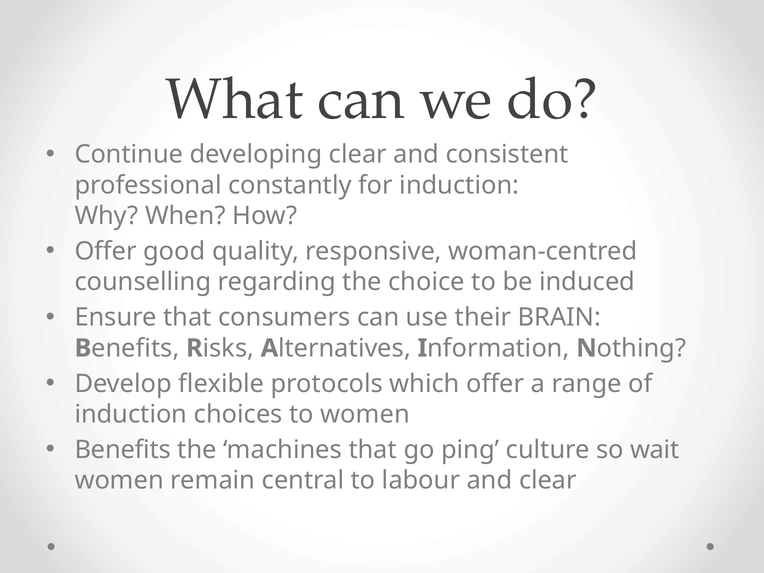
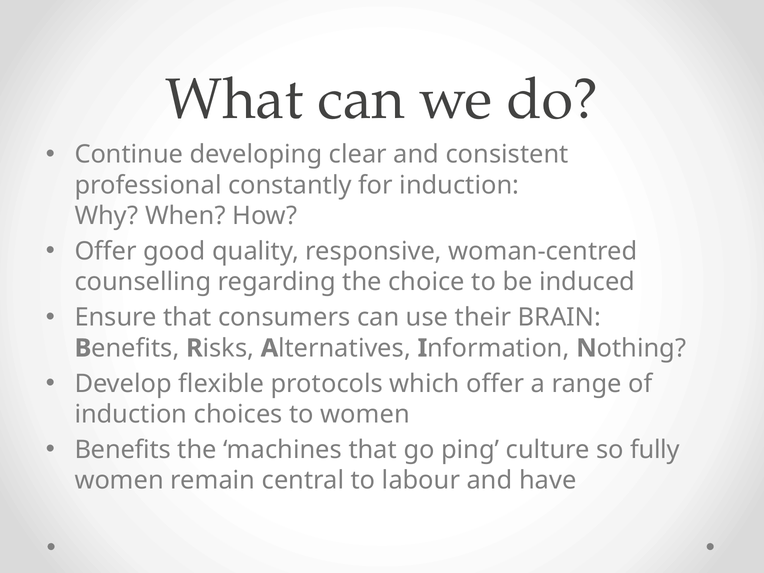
wait: wait -> fully (655, 450)
and clear: clear -> have (548, 481)
